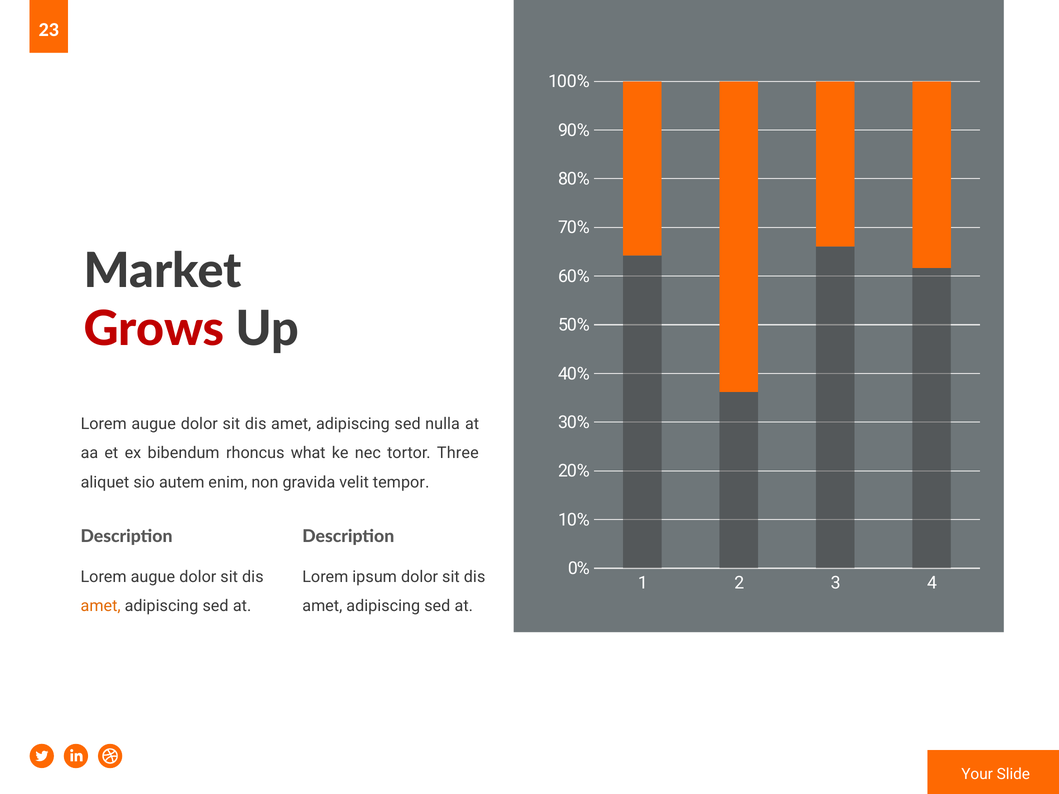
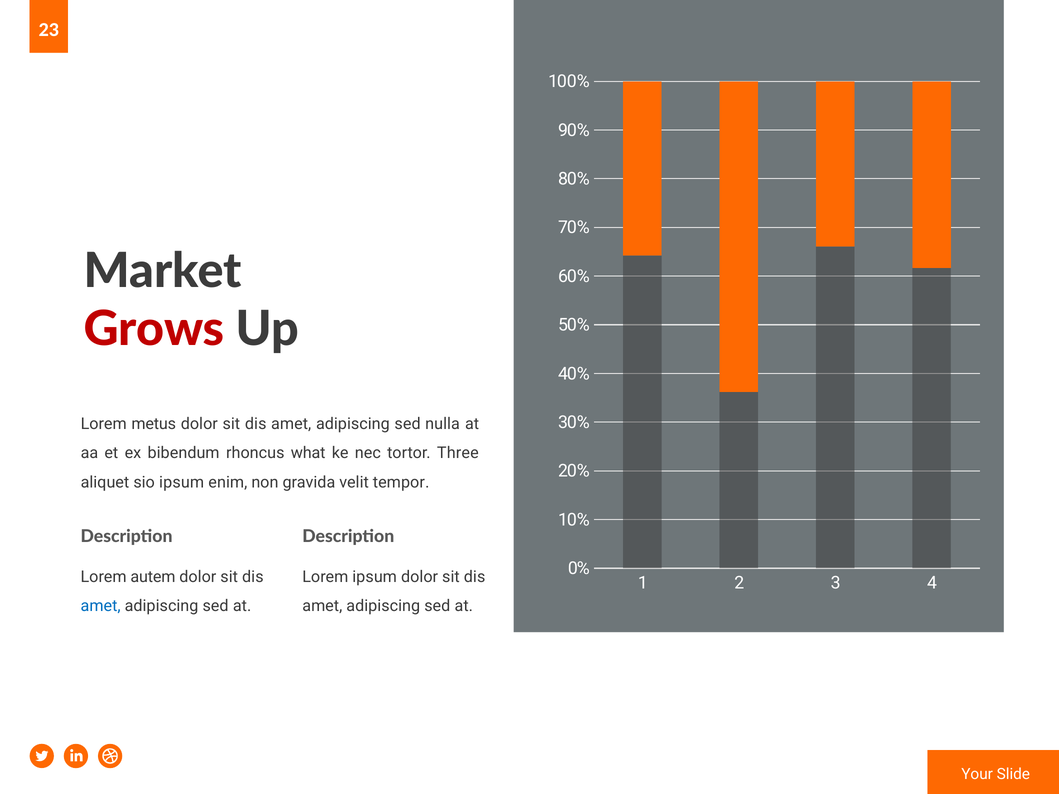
augue: augue -> metus (154, 424)
sio autem: autem -> ipsum (182, 482)
augue: augue -> autem (153, 577)
amet colour: orange -> blue (101, 606)
